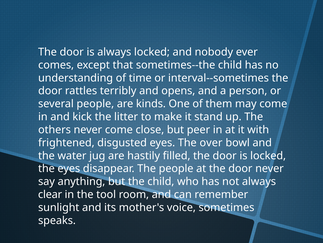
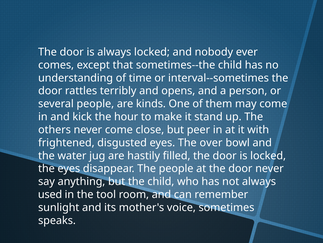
litter: litter -> hour (126, 116)
clear: clear -> used (50, 194)
